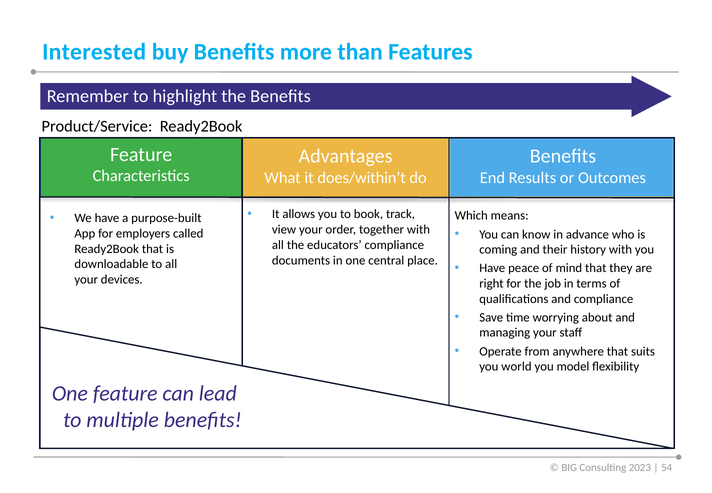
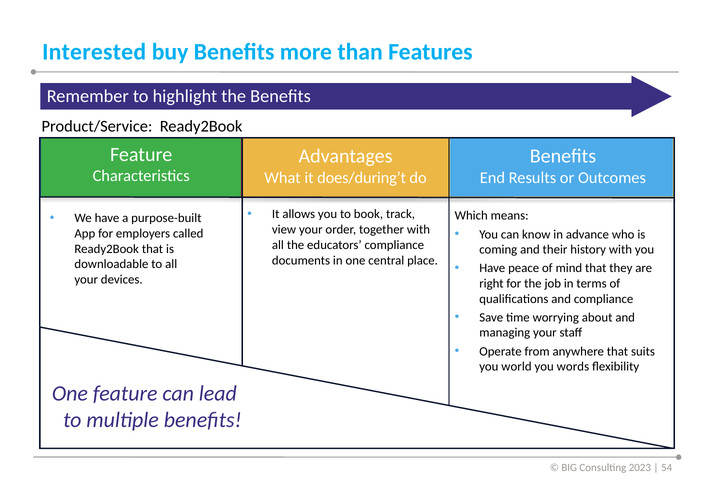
does/within’t: does/within’t -> does/during’t (362, 178)
model: model -> words (573, 367)
